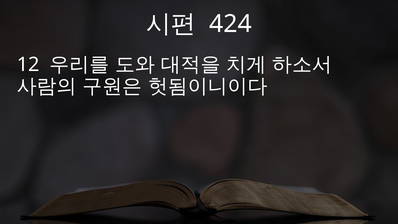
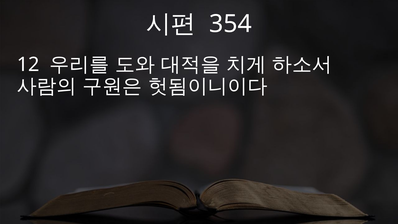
424: 424 -> 354 (231, 24)
